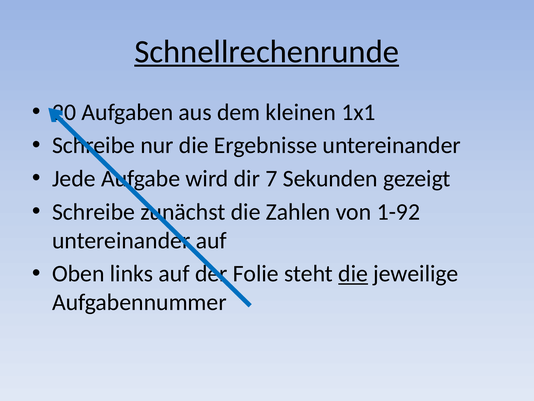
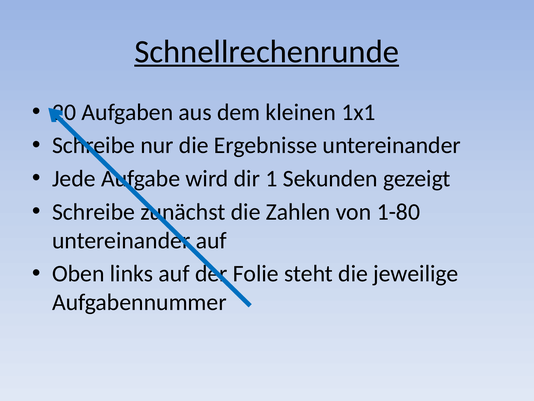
7: 7 -> 1 (271, 178)
1-92: 1-92 -> 1-80 (398, 212)
die underline: present -> none (353, 273)
